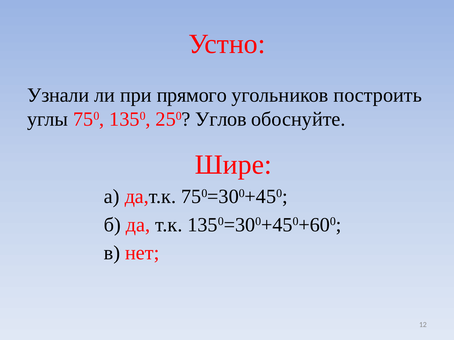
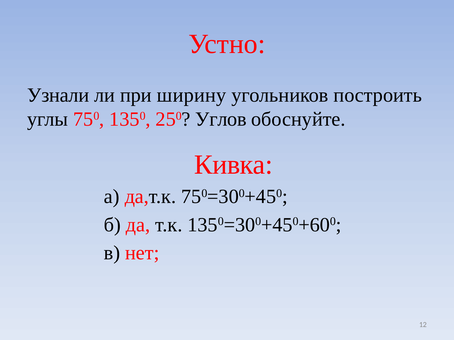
прямого: прямого -> ширину (192, 95)
Шире: Шире -> Кивка (233, 165)
